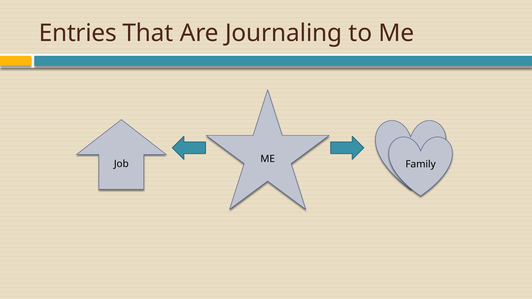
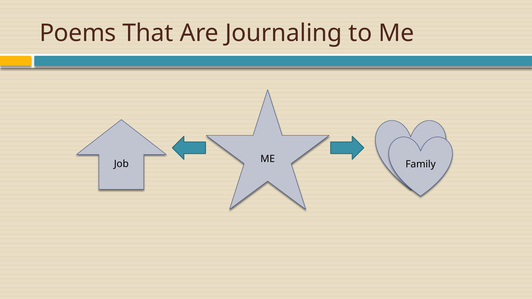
Entries: Entries -> Poems (78, 33)
